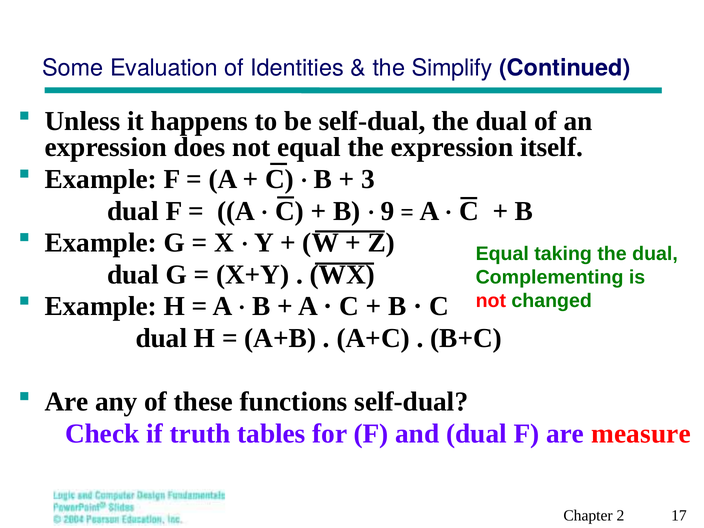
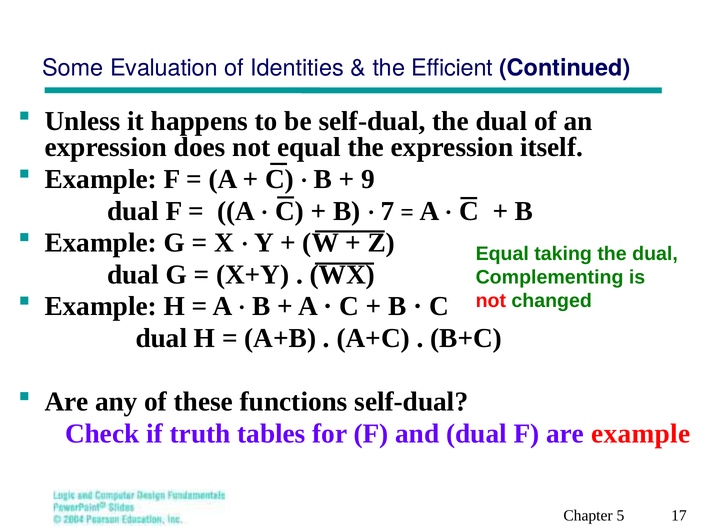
Simplify: Simplify -> Efficient (452, 68)
3: 3 -> 9 (368, 179)
9: 9 -> 7 (388, 211)
are measure: measure -> example (641, 434)
2: 2 -> 5 (620, 516)
